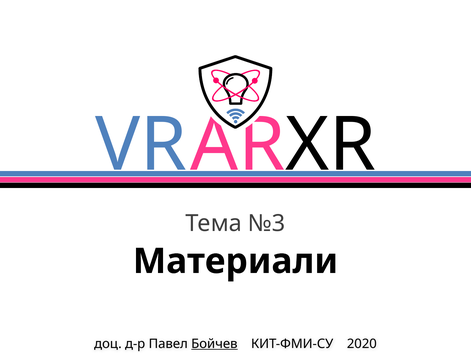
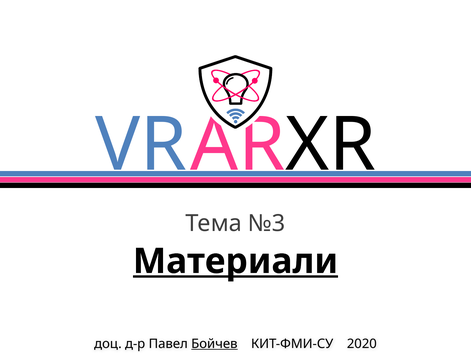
Материали underline: none -> present (236, 262)
